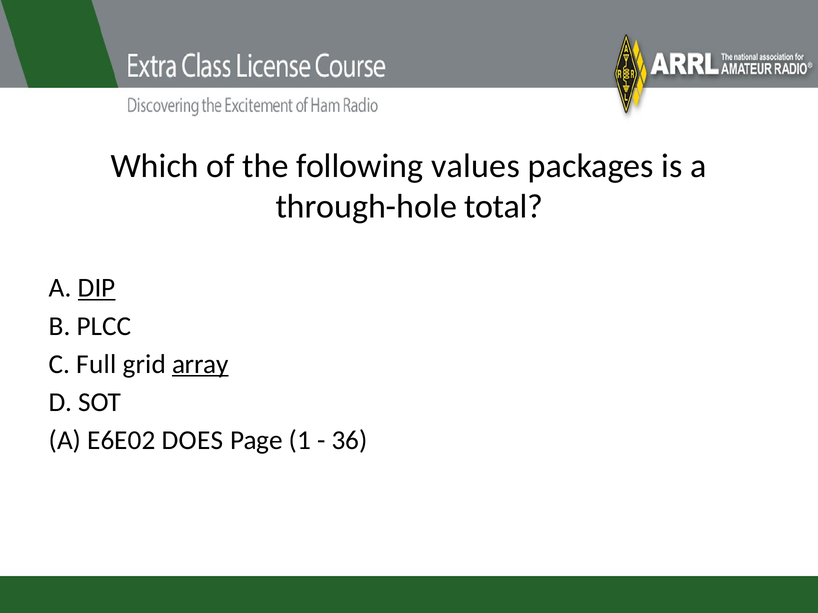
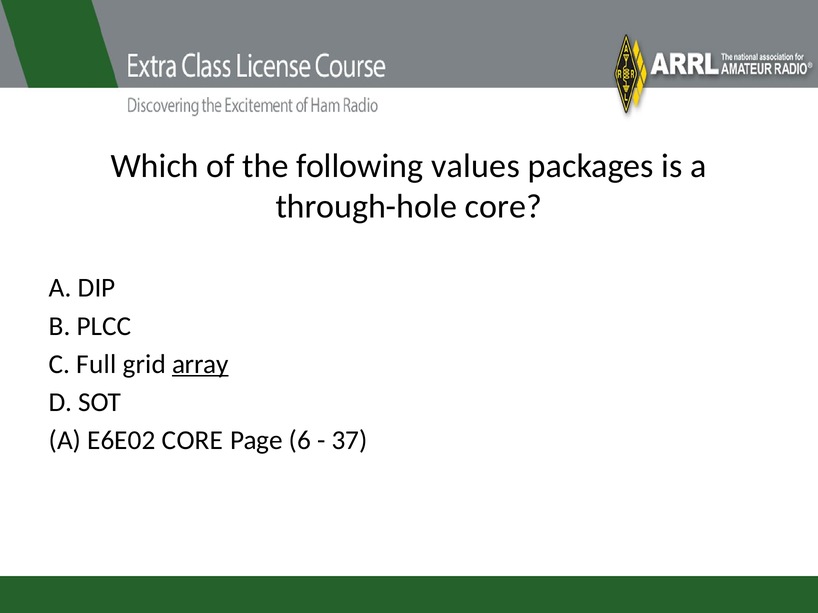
through-hole total: total -> core (503, 207)
DIP underline: present -> none (97, 288)
E6E02 DOES: DOES -> CORE (192, 441)
1: 1 -> 6 (300, 441)
36: 36 -> 37 (350, 441)
